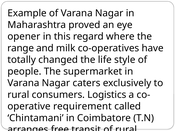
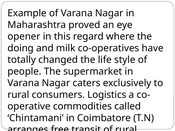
range: range -> doing (21, 48)
requirement: requirement -> commodities (82, 107)
